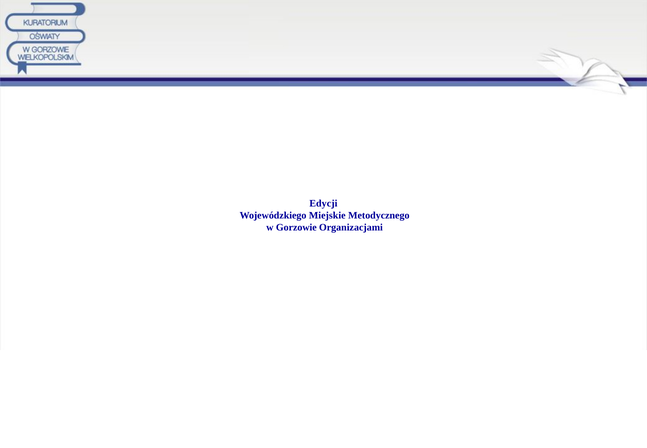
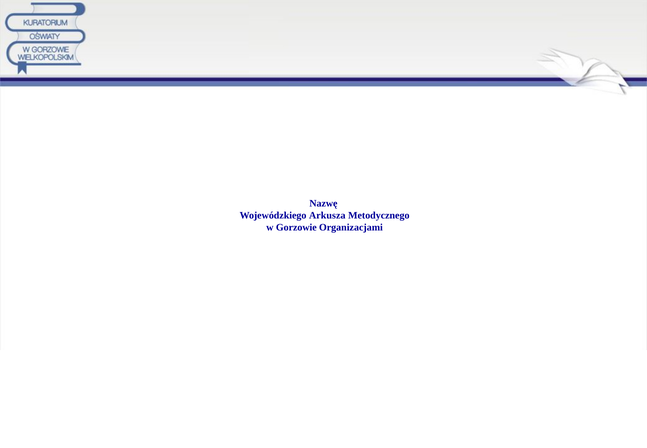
Edycji: Edycji -> Nazwę (323, 204)
Miejskie: Miejskie -> Arkusza (327, 216)
